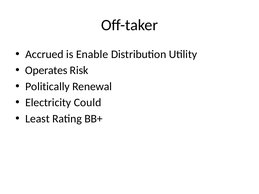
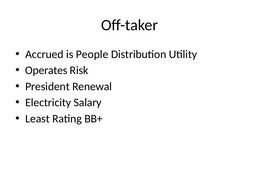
Enable: Enable -> People (92, 54)
Politically: Politically -> President (47, 87)
Could: Could -> Salary (88, 103)
